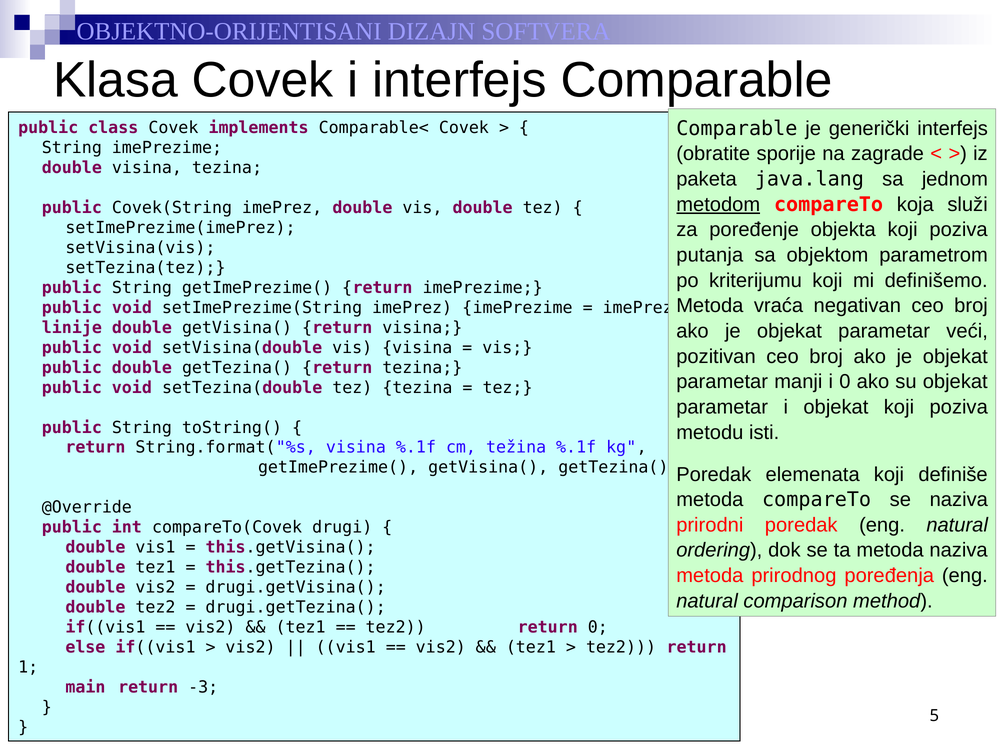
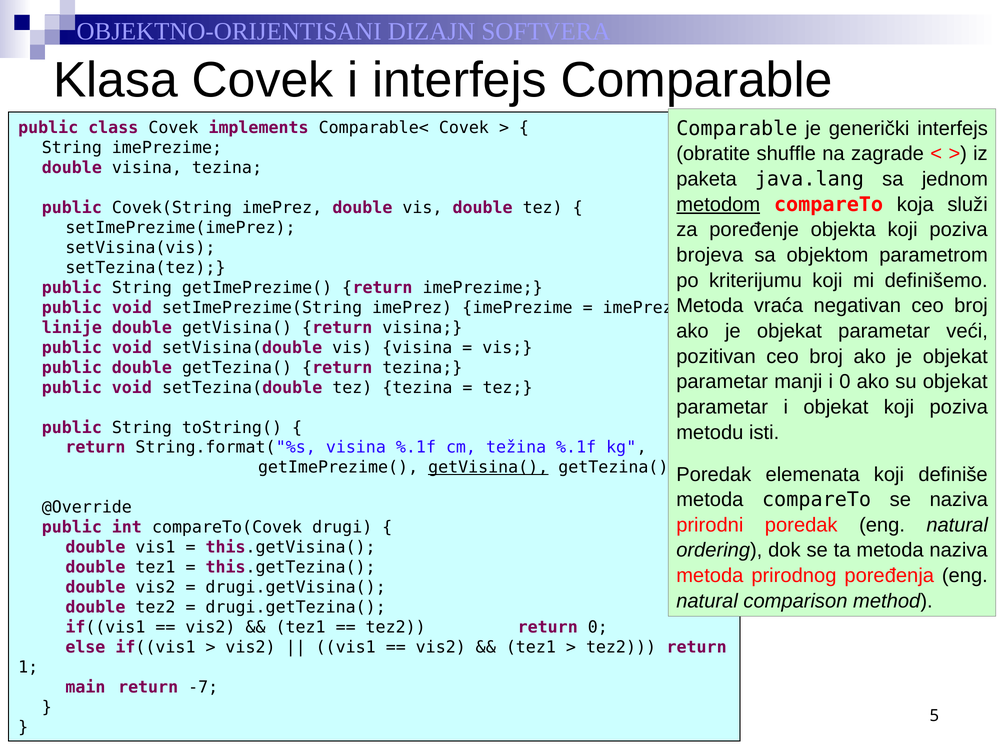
sporije: sporije -> shuffle (786, 154)
putanja: putanja -> brojeva (710, 255)
getVisina( underline: none -> present (488, 468)
-3: -3 -> -7 (203, 687)
